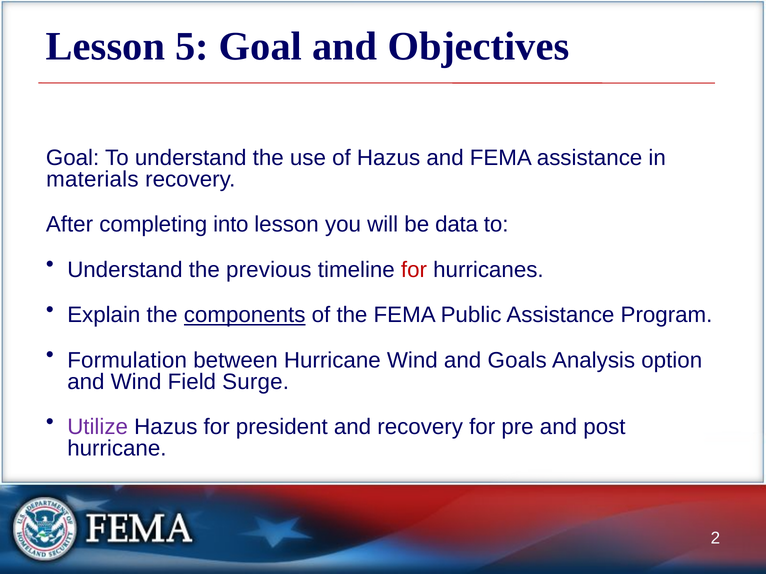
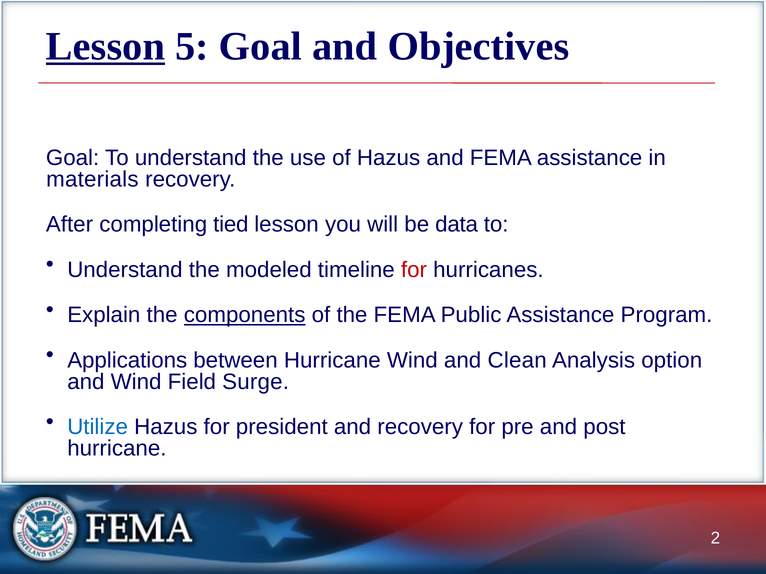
Lesson underline: none -> present (106, 46)
into: into -> tied (231, 225)
previous: previous -> modeled (269, 270)
Formulation: Formulation -> Applications (127, 361)
Goals: Goals -> Clean (517, 361)
Utilize colour: purple -> blue (98, 427)
